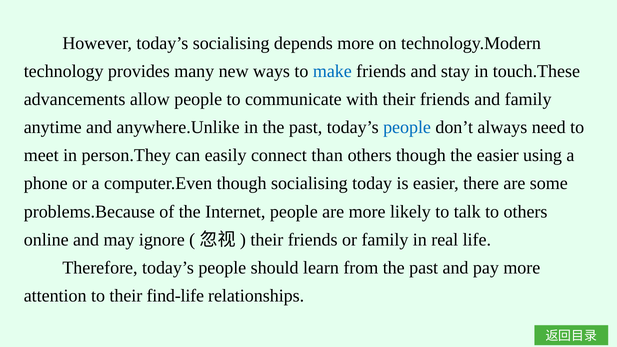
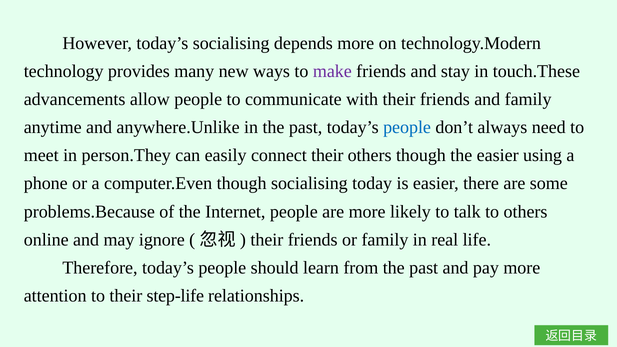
make colour: blue -> purple (332, 71)
connect than: than -> their (327, 156)
find-life: find-life -> step-life (175, 296)
